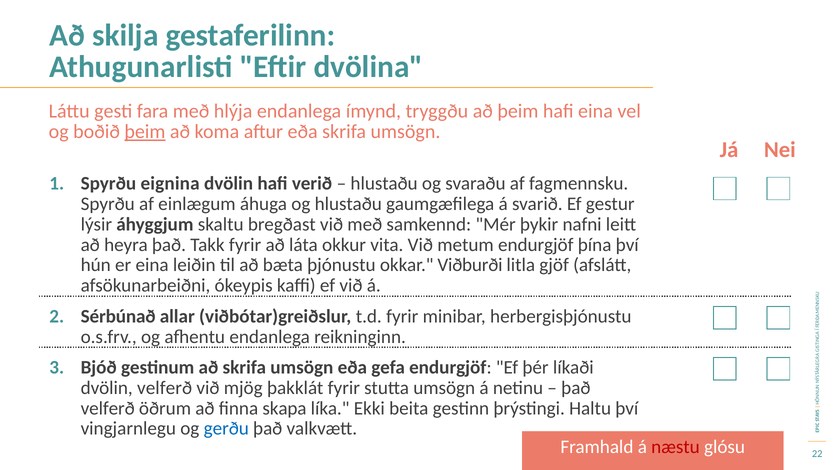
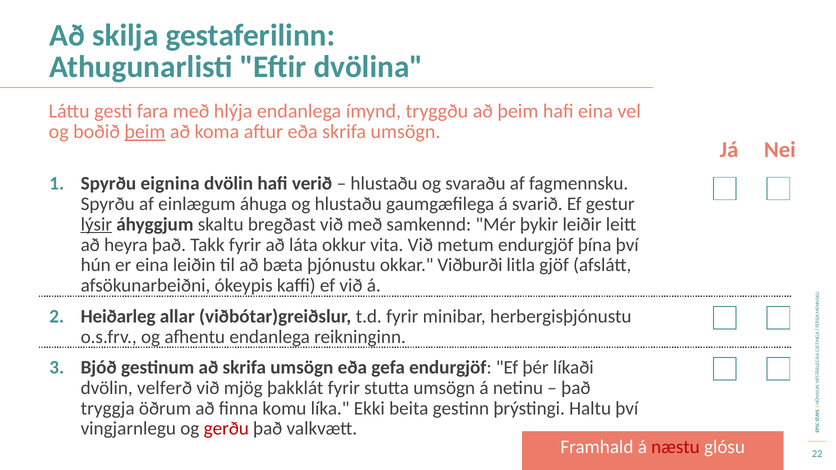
lýsir underline: none -> present (96, 225)
nafni: nafni -> leiðir (582, 225)
Sérbúnað: Sérbúnað -> Heiðarleg (118, 317)
velferð: velferð -> tryggja (108, 409)
skapa: skapa -> komu (284, 409)
gerðu colour: blue -> red (226, 429)
